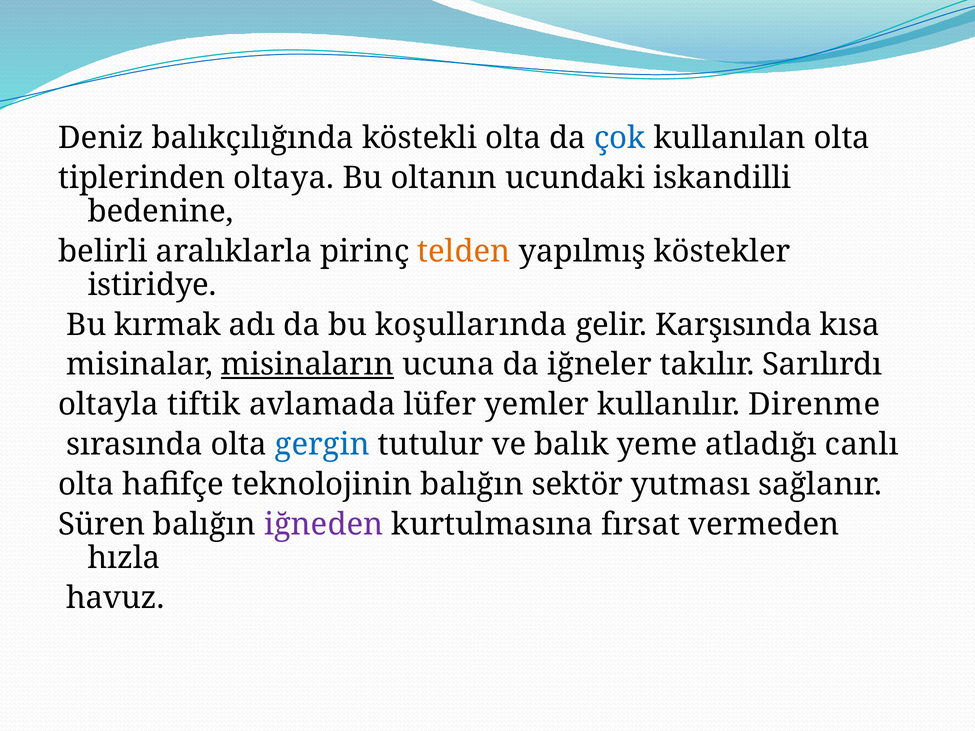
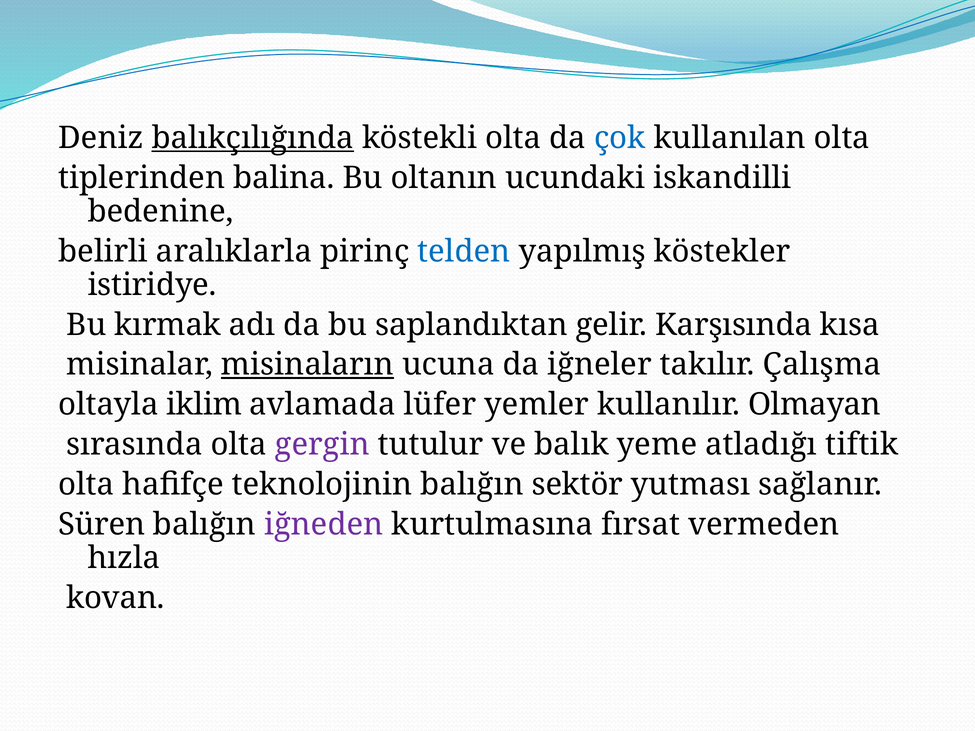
balıkçılığında underline: none -> present (253, 138)
oltaya: oltaya -> balina (284, 178)
telden colour: orange -> blue (464, 251)
koşullarında: koşullarında -> saplandıktan (471, 325)
Sarılırdı: Sarılırdı -> Çalışma (822, 365)
tiftik: tiftik -> iklim (204, 405)
Direnme: Direnme -> Olmayan (815, 405)
gergin colour: blue -> purple (322, 445)
canlı: canlı -> tiftik (862, 445)
havuz: havuz -> kovan (116, 598)
